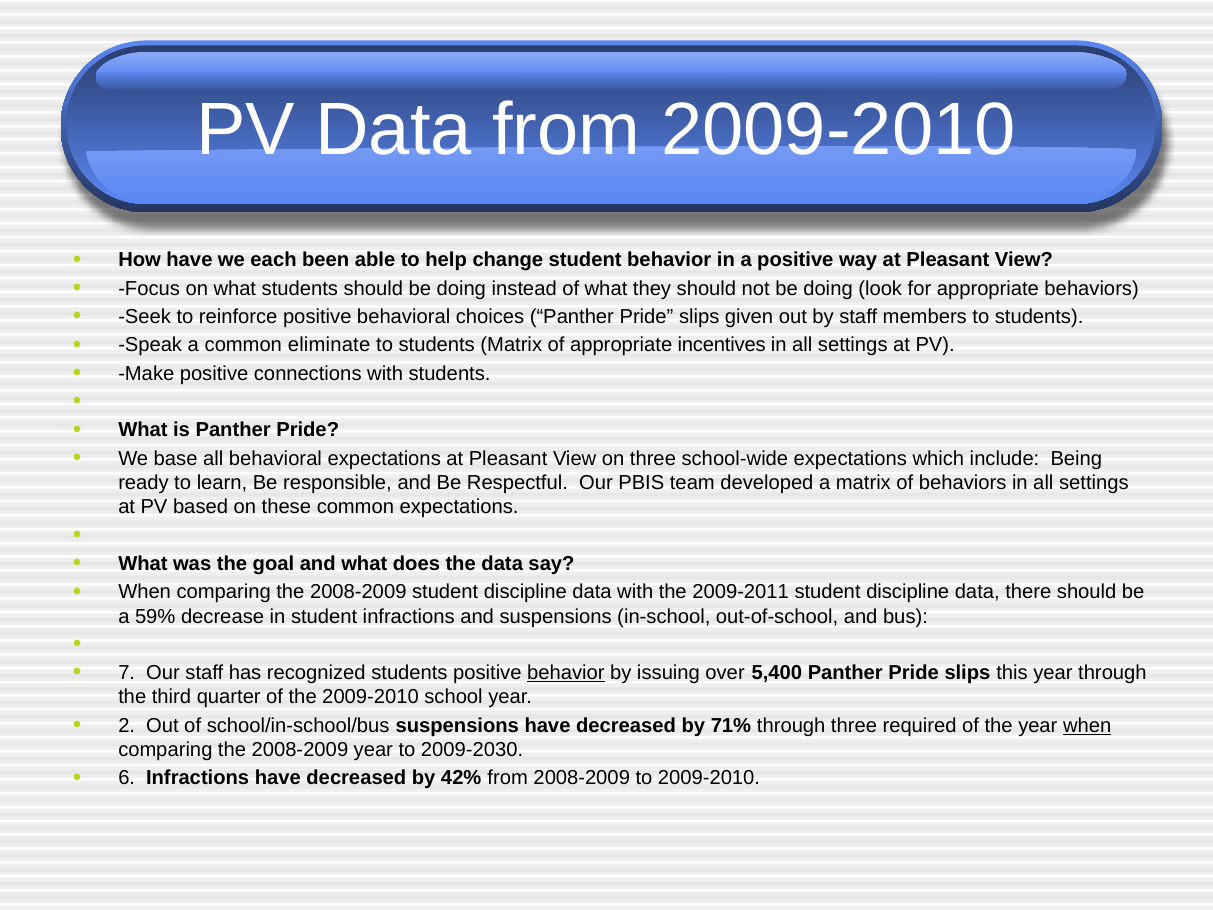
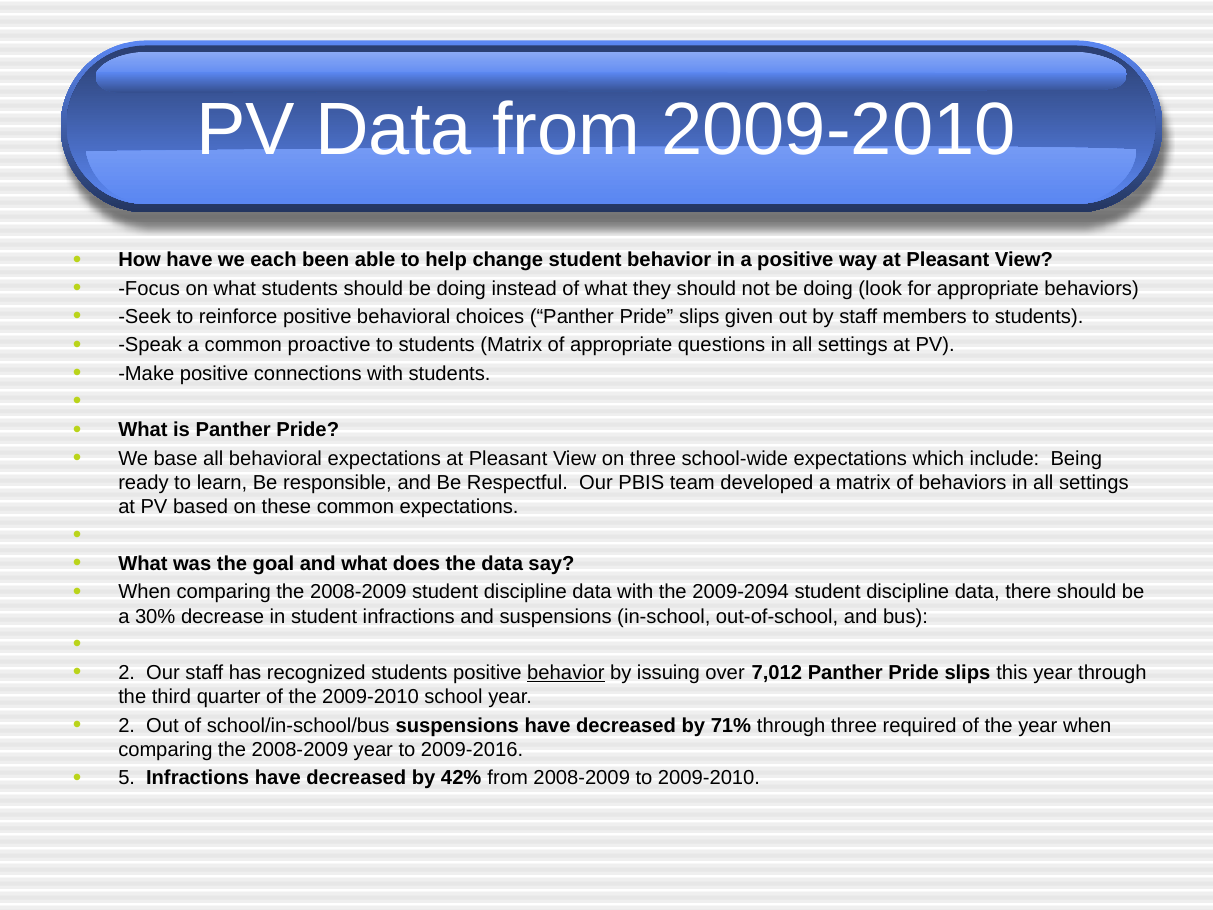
eliminate: eliminate -> proactive (329, 345)
incentives: incentives -> questions (721, 345)
2009-2011: 2009-2011 -> 2009-2094 (741, 592)
59%: 59% -> 30% (155, 616)
7: 7 -> 2 (127, 673)
5,400: 5,400 -> 7,012 (777, 673)
when underline: present -> none (1087, 725)
2009-2030: 2009-2030 -> 2009-2016 (472, 750)
6: 6 -> 5 (127, 778)
